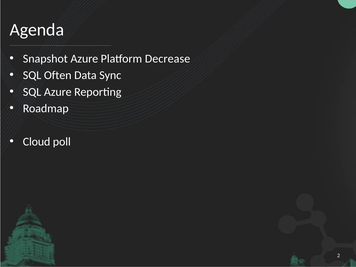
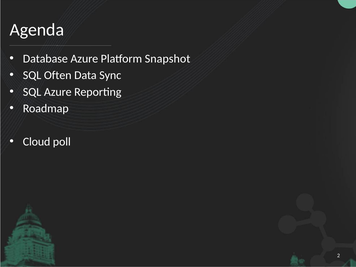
Snapshot: Snapshot -> Database (45, 59)
Decrease: Decrease -> Snapshot (168, 59)
